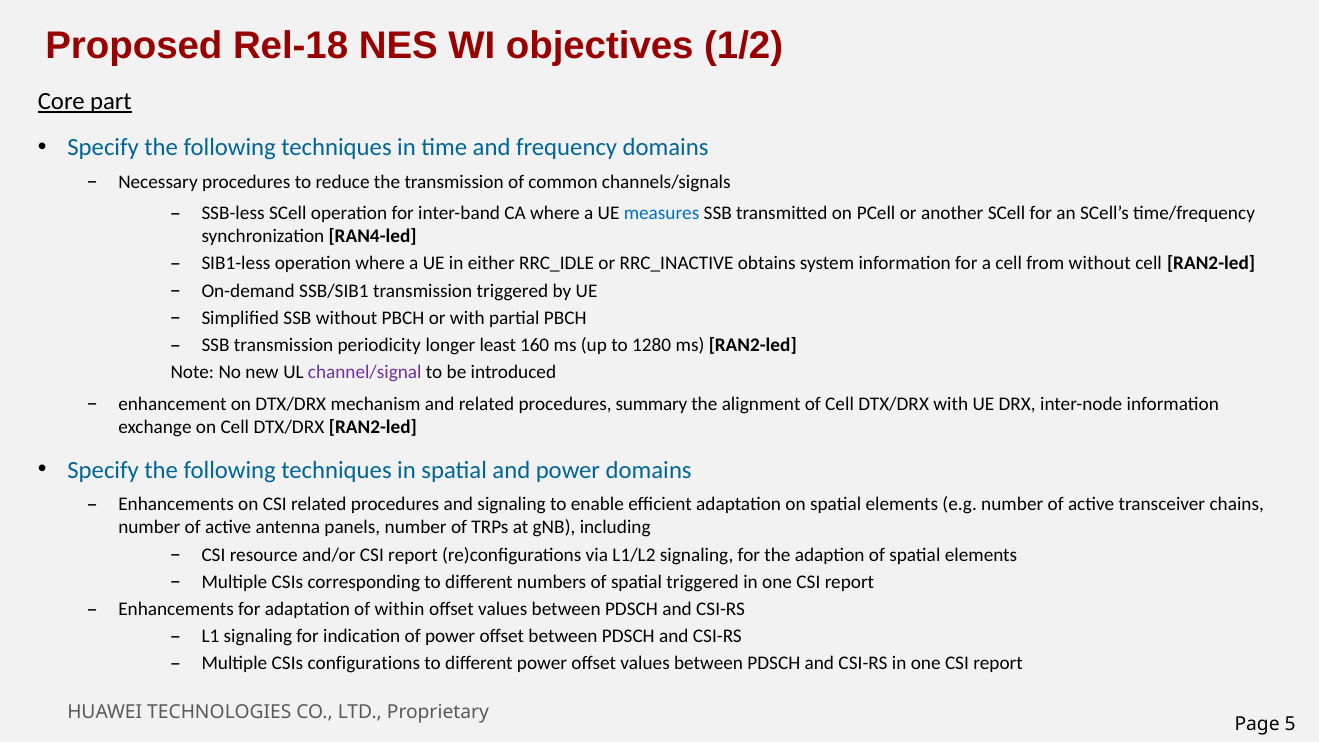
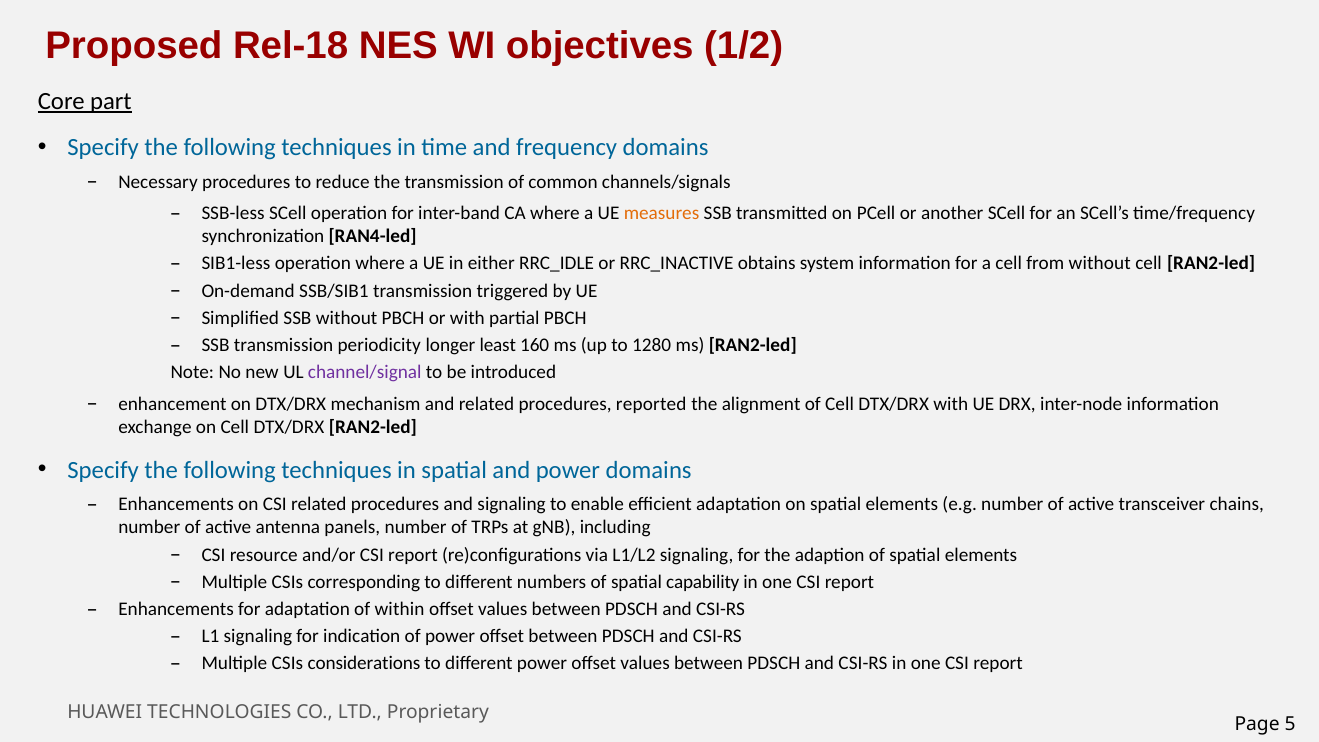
measures colour: blue -> orange (662, 213)
summary: summary -> reported (651, 404)
spatial triggered: triggered -> capability (703, 582)
configurations: configurations -> considerations (364, 663)
